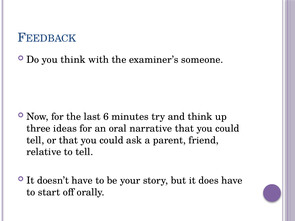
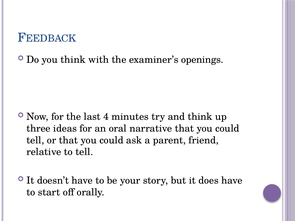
someone: someone -> openings (202, 60)
6: 6 -> 4 (106, 117)
